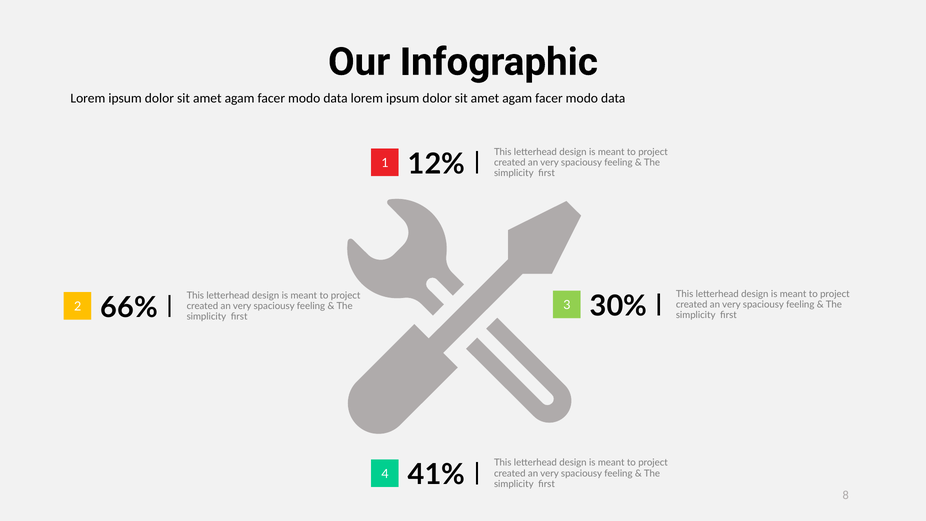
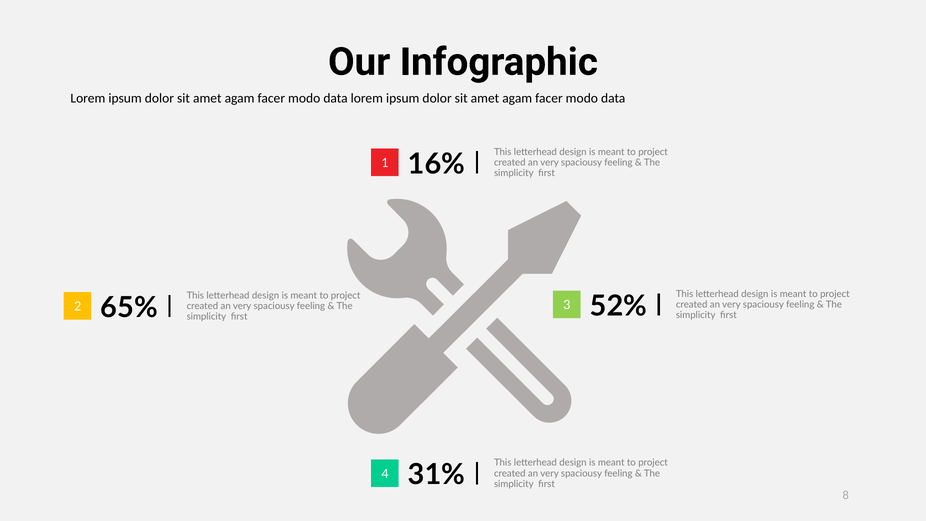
12%: 12% -> 16% (436, 164)
30%: 30% -> 52% (618, 306)
66%: 66% -> 65% (129, 308)
41%: 41% -> 31% (436, 475)
